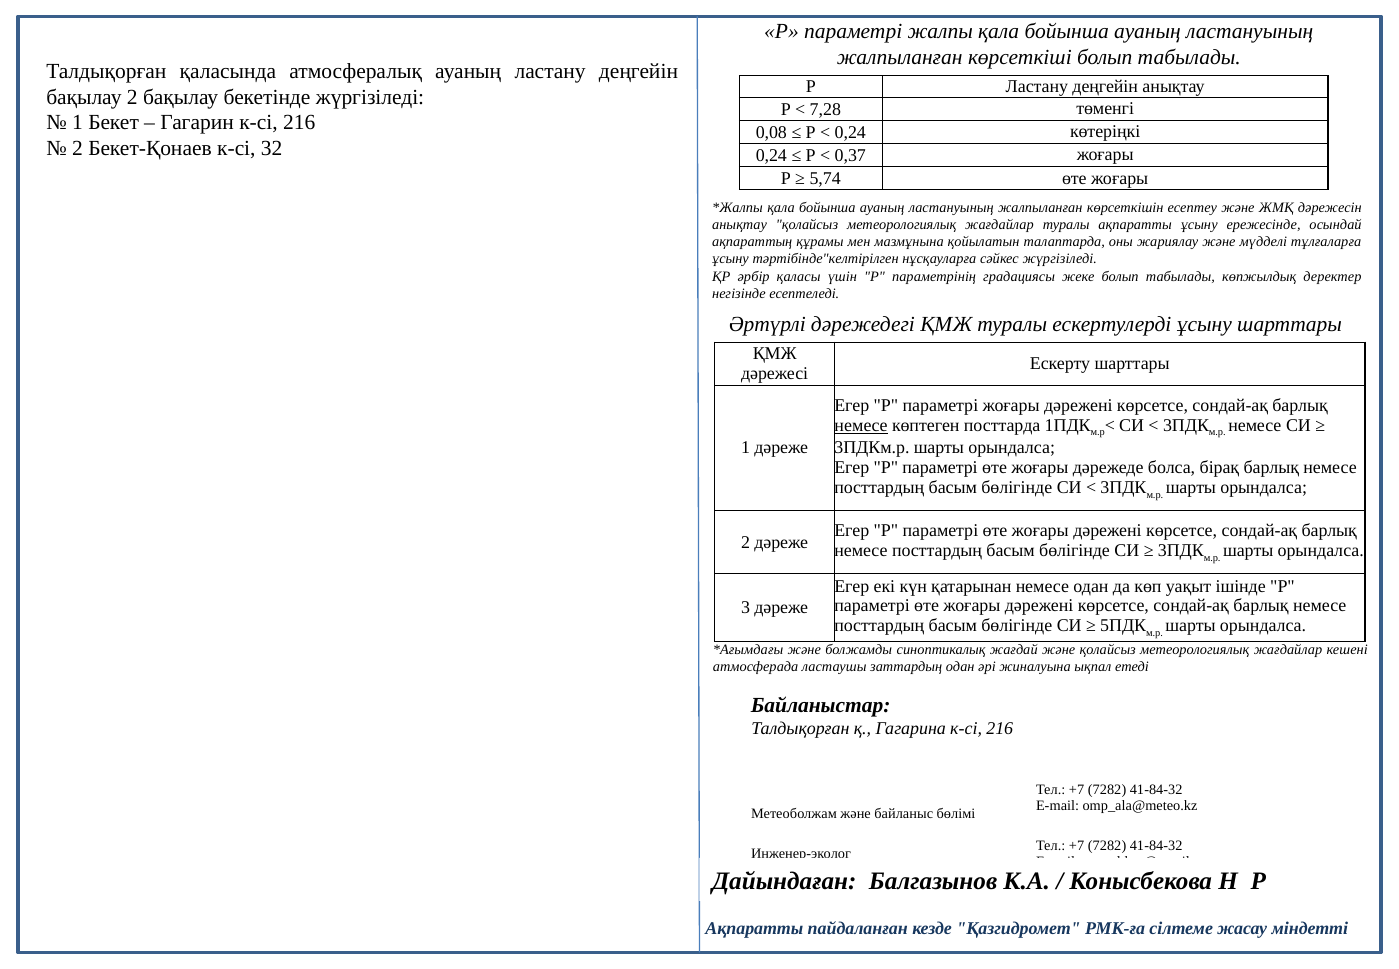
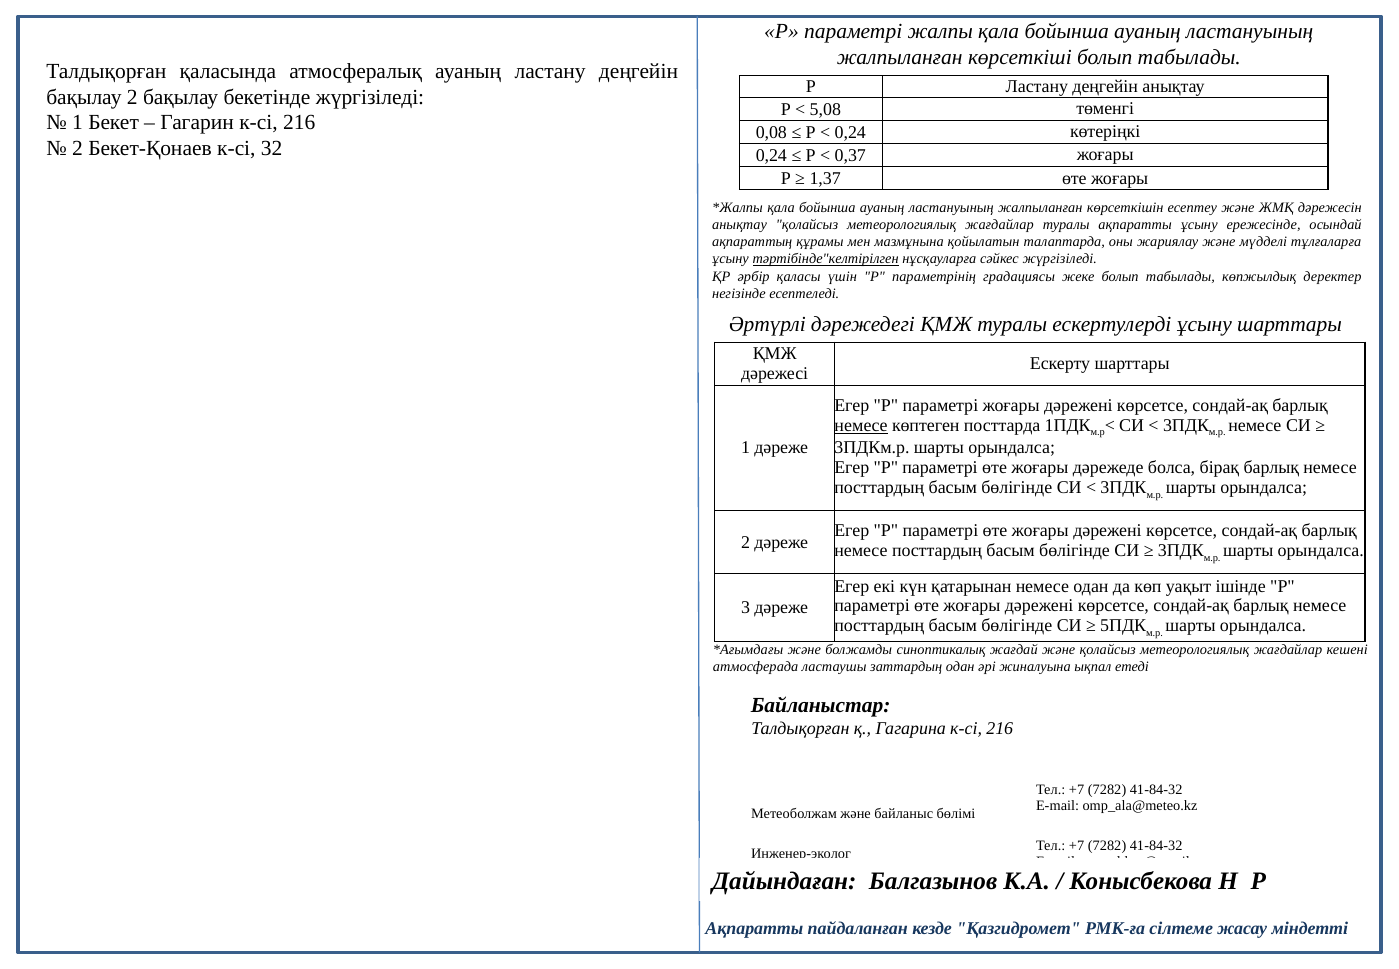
7,28: 7,28 -> 5,08 (825, 109)
5,74: 5,74 -> 1,37 (825, 179)
тәртібінде"келтірілген underline: none -> present (826, 259)
